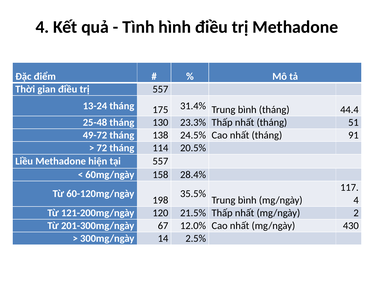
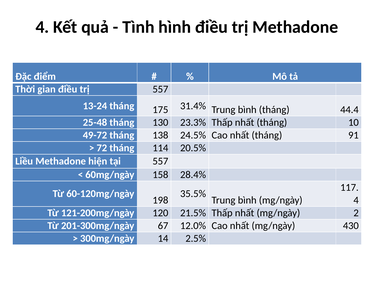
51: 51 -> 10 (353, 122)
